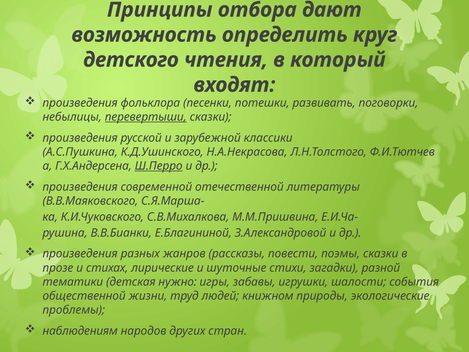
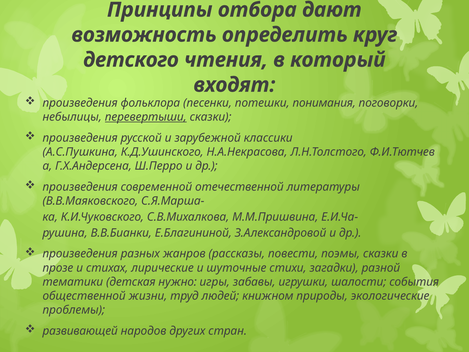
развивать: развивать -> понимания (324, 103)
Ш.Перро underline: present -> none (159, 166)
наблюдениям: наблюдениям -> развивающей (80, 331)
